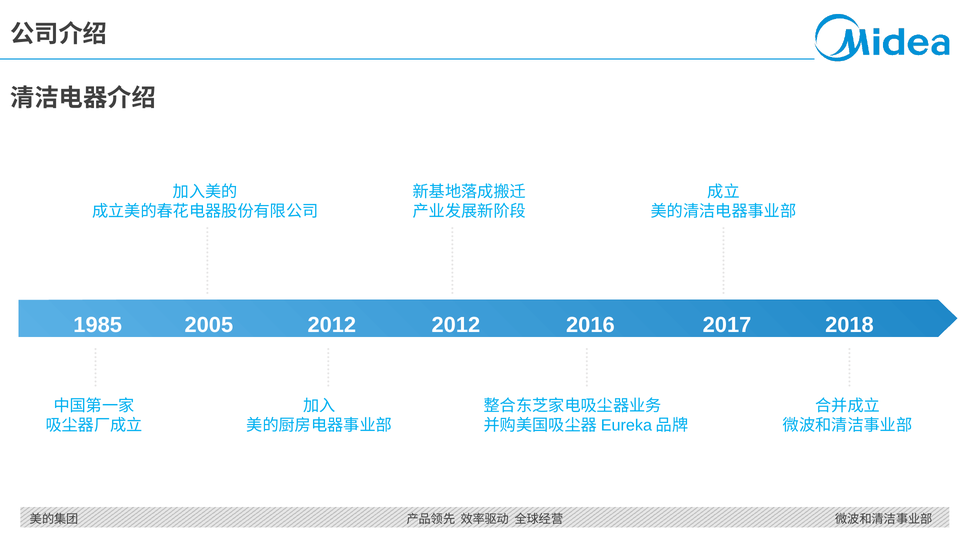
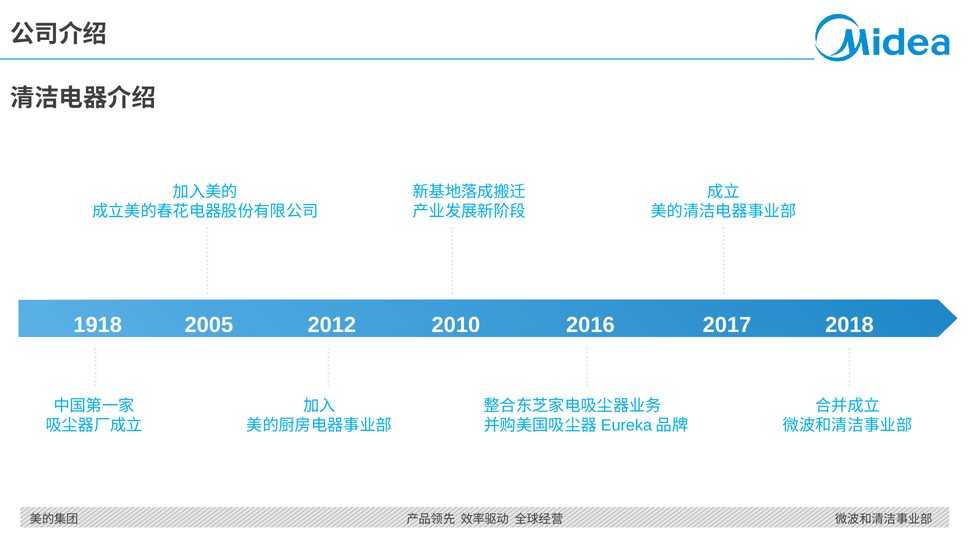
1985: 1985 -> 1918 (98, 325)
2012: 2012 -> 2010 (456, 325)
